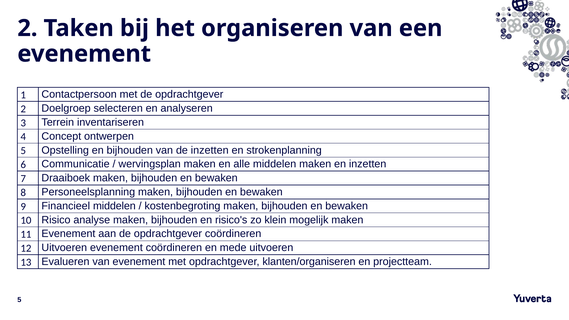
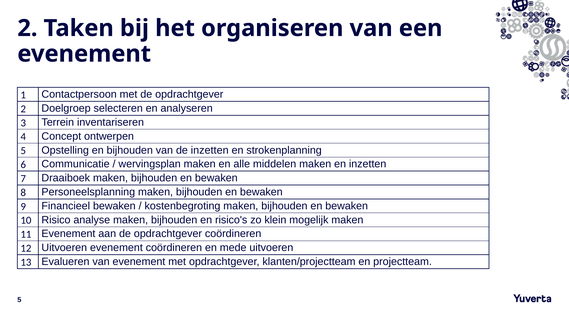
Financieel middelen: middelen -> bewaken (114, 206)
klanten/organiseren: klanten/organiseren -> klanten/projectteam (309, 262)
